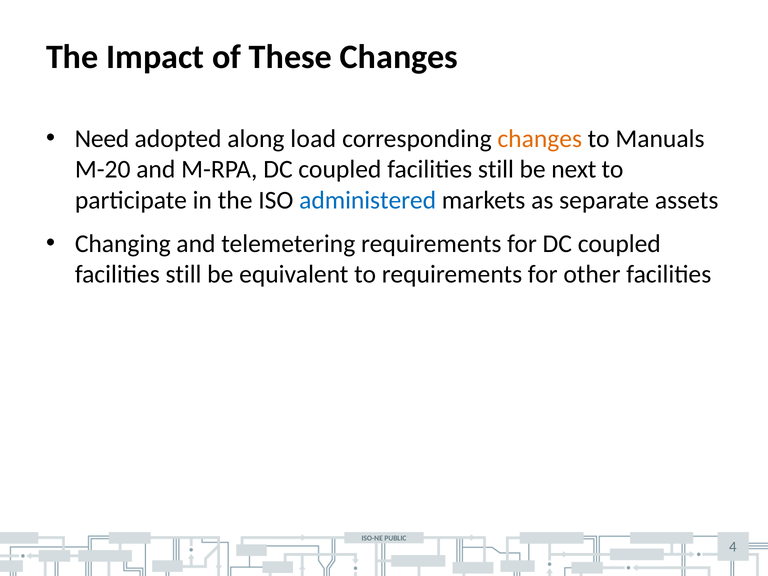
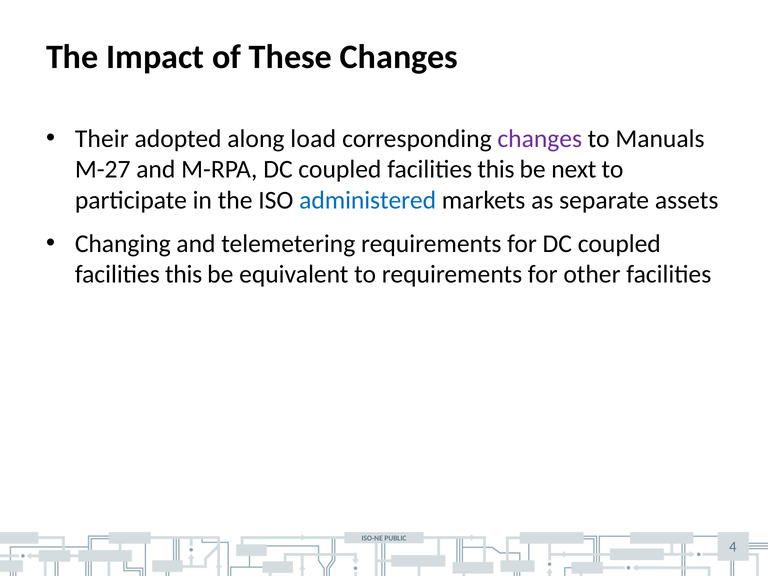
Need: Need -> Their (102, 139)
changes colour: orange -> purple (540, 139)
M-20: M-20 -> M-27 (103, 169)
still: still -> this (496, 169)
still: still -> this (184, 274)
